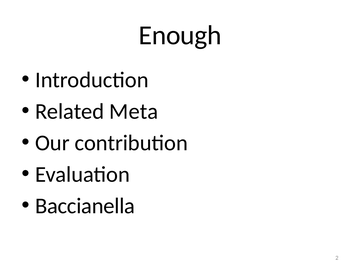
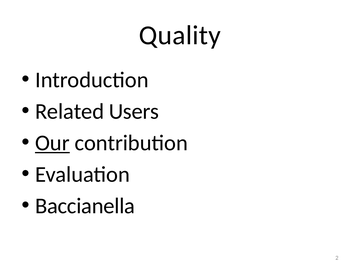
Enough: Enough -> Quality (180, 35)
Meta: Meta -> Users (134, 111)
Our underline: none -> present (52, 143)
